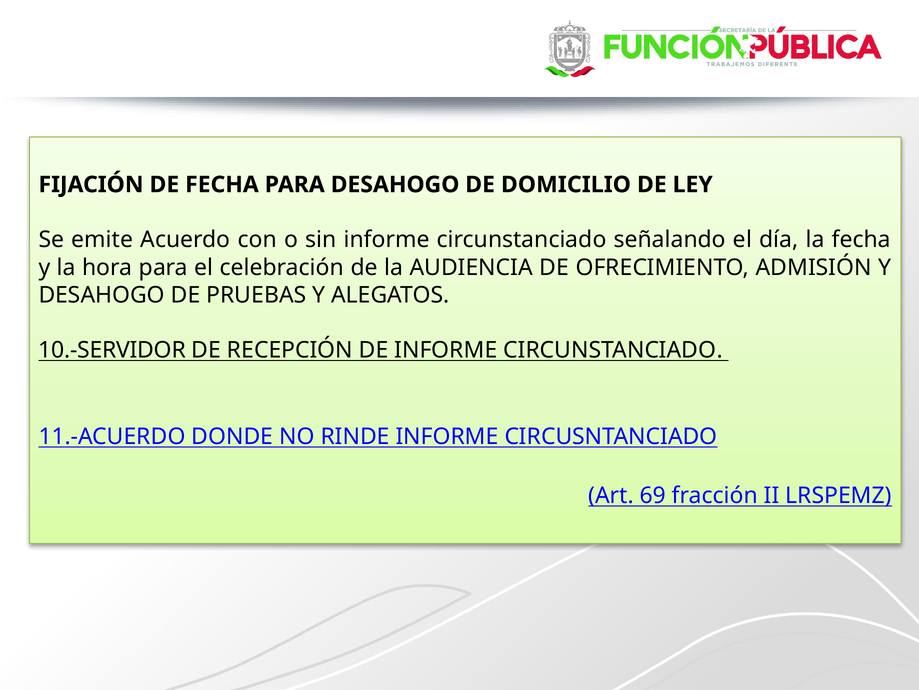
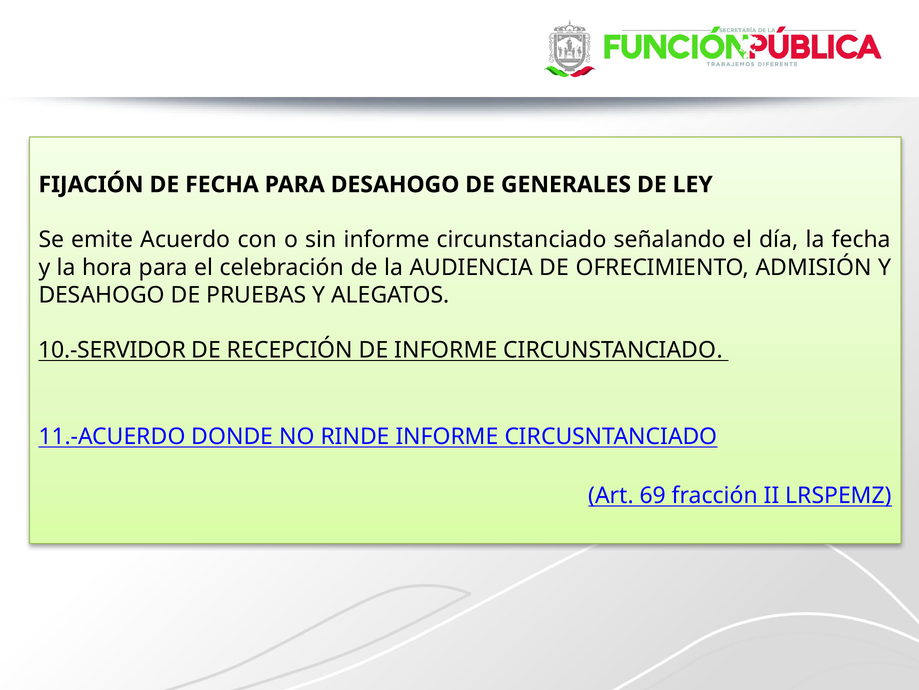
DOMICILIO: DOMICILIO -> GENERALES (566, 184)
